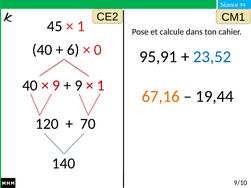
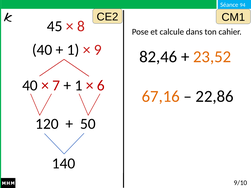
1: 1 -> 8 (81, 26)
6: 6 -> 1 (73, 50)
0: 0 -> 9 (98, 50)
95,91: 95,91 -> 82,46 (158, 57)
23,52 colour: blue -> orange (212, 57)
9: 9 -> 7 (56, 86)
9: 9 -> 1 (79, 86)
1: 1 -> 6 (101, 86)
19,44: 19,44 -> 22,86 (215, 96)
70: 70 -> 50 (88, 124)
